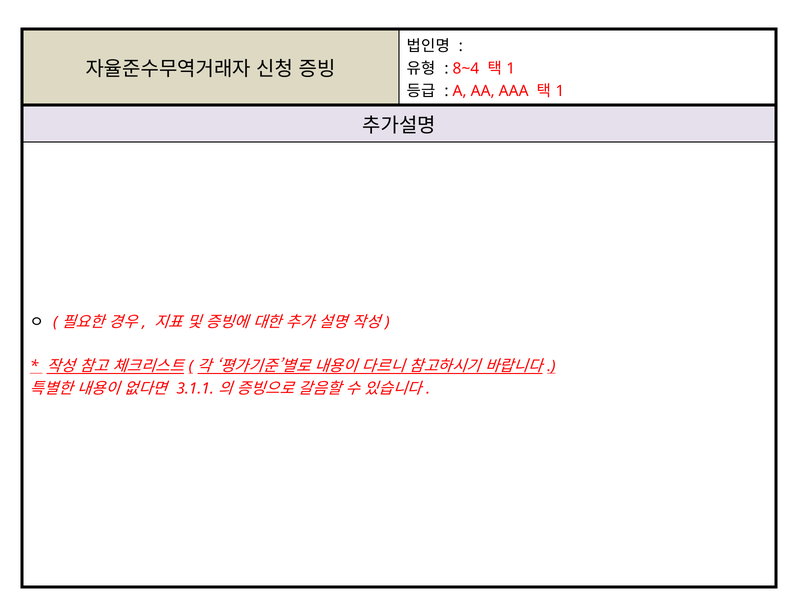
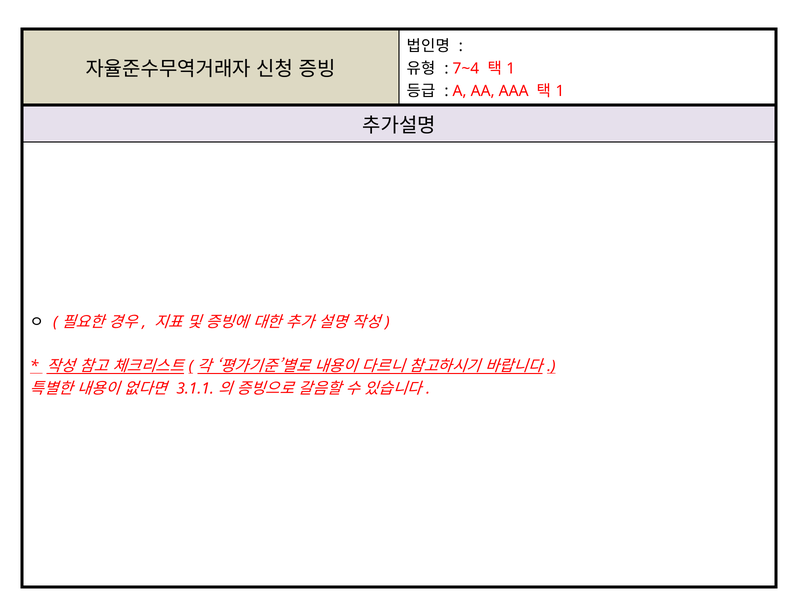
8~4: 8~4 -> 7~4 (466, 69)
